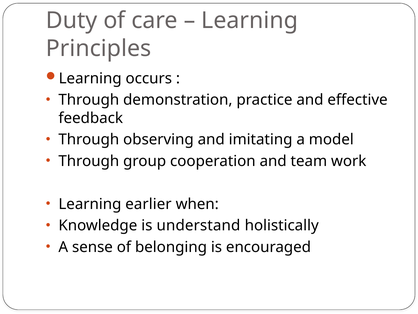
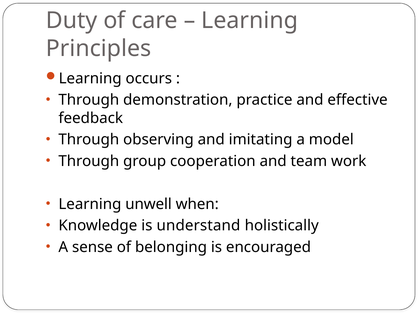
earlier: earlier -> unwell (149, 204)
